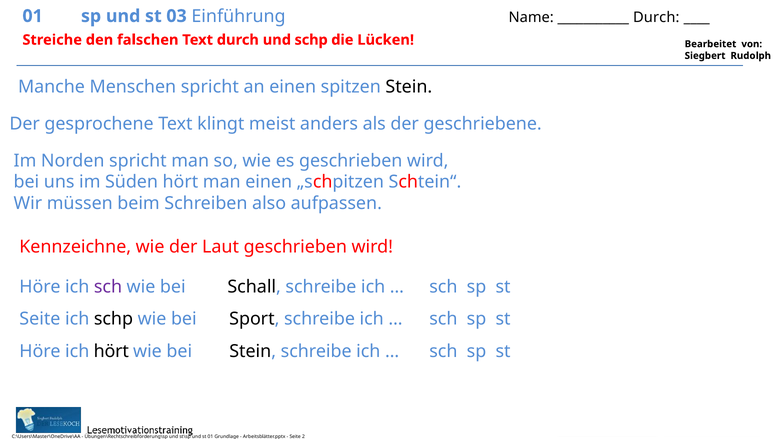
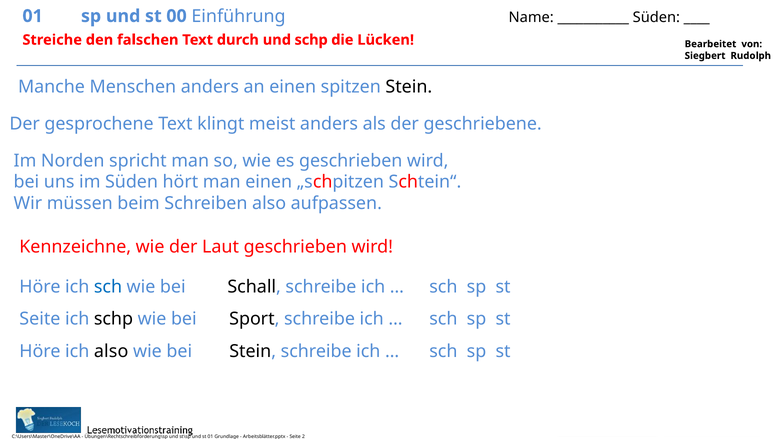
03: 03 -> 00 (177, 16)
Durch: Durch -> Süden (656, 17)
Menschen spricht: spricht -> anders (210, 87)
sch colour: purple -> blue (108, 287)
ich hört: hört -> also (111, 351)
